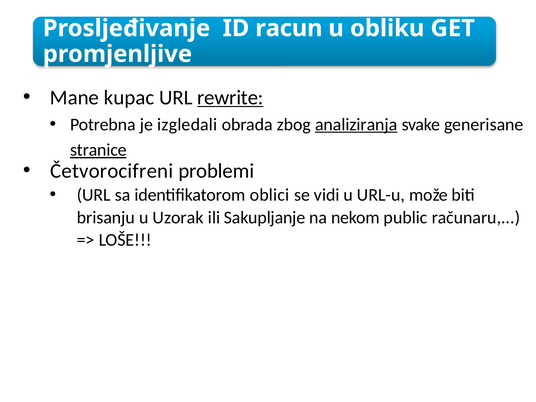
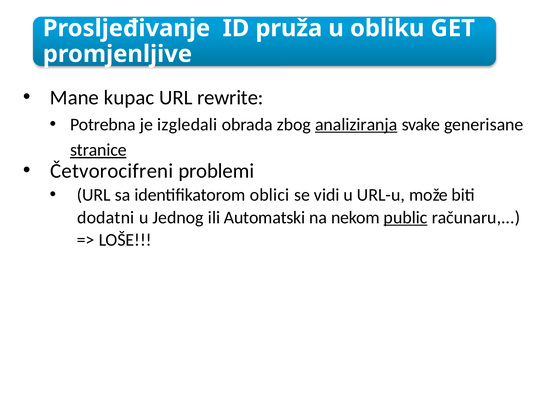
racun: racun -> pruža (289, 28)
rewrite underline: present -> none (230, 98)
brisanju: brisanju -> dodatni (106, 217)
Uzorak: Uzorak -> Jednog (178, 217)
Sakupljanje: Sakupljanje -> Automatski (265, 217)
public underline: none -> present (406, 217)
